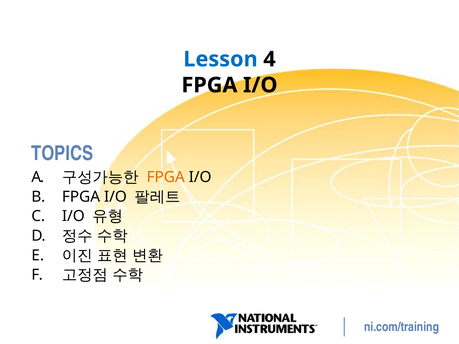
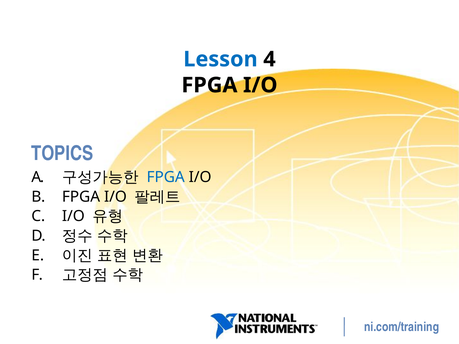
FPGA colour: orange -> blue (166, 177)
